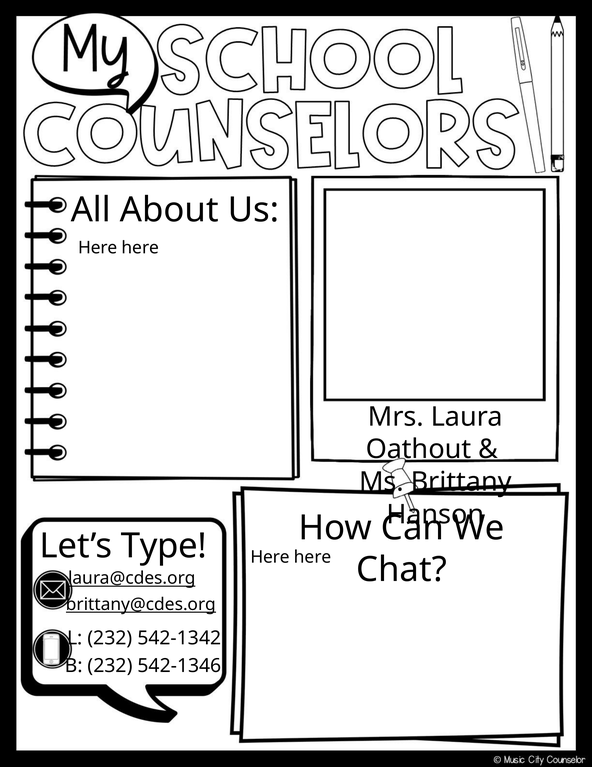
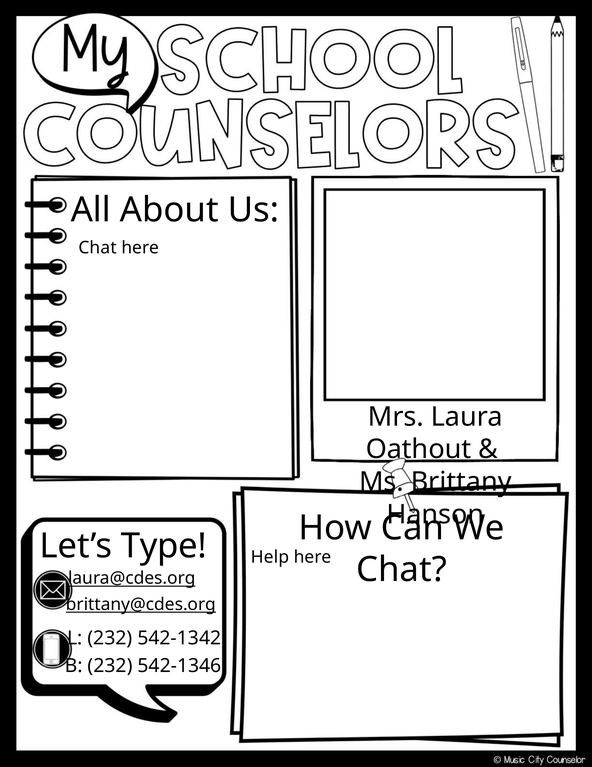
Here: Here -> Chat (98, 247)
Here: Here -> Help (270, 557)
